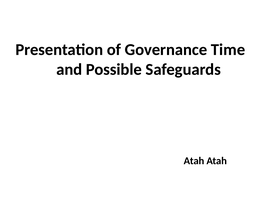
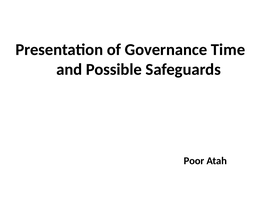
Atah: Atah -> Poor (194, 161)
